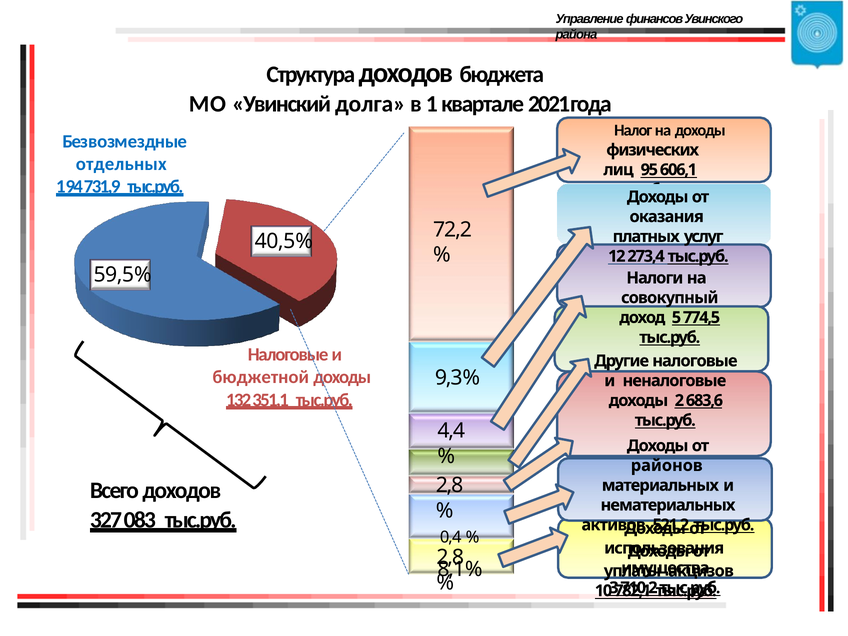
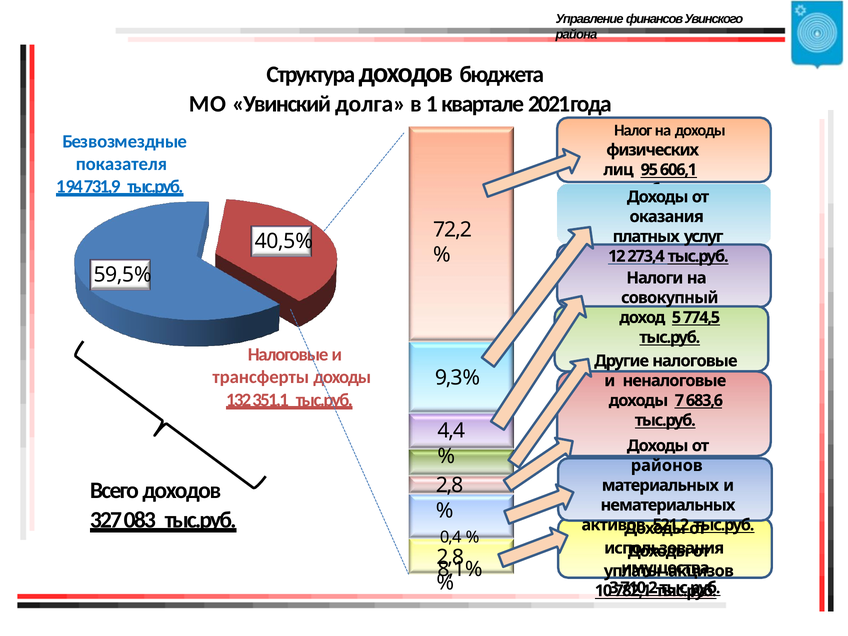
отдельных: отдельных -> показателя (121, 164)
бюджетной: бюджетной -> трансферты (261, 377)
2: 2 -> 7 (679, 400)
